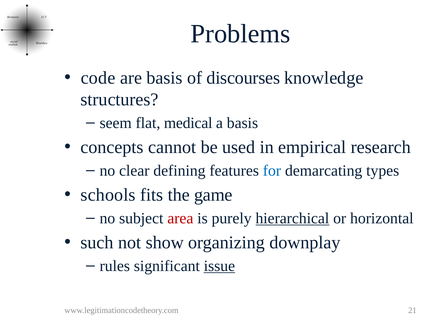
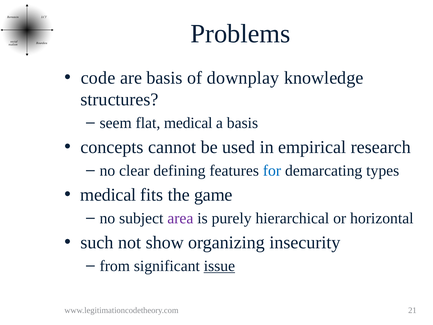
discourses: discourses -> downplay (243, 78)
schools: schools -> medical (108, 195)
area colour: red -> purple (180, 218)
hierarchical underline: present -> none (292, 218)
downplay: downplay -> insecurity (305, 242)
rules: rules -> from (115, 266)
